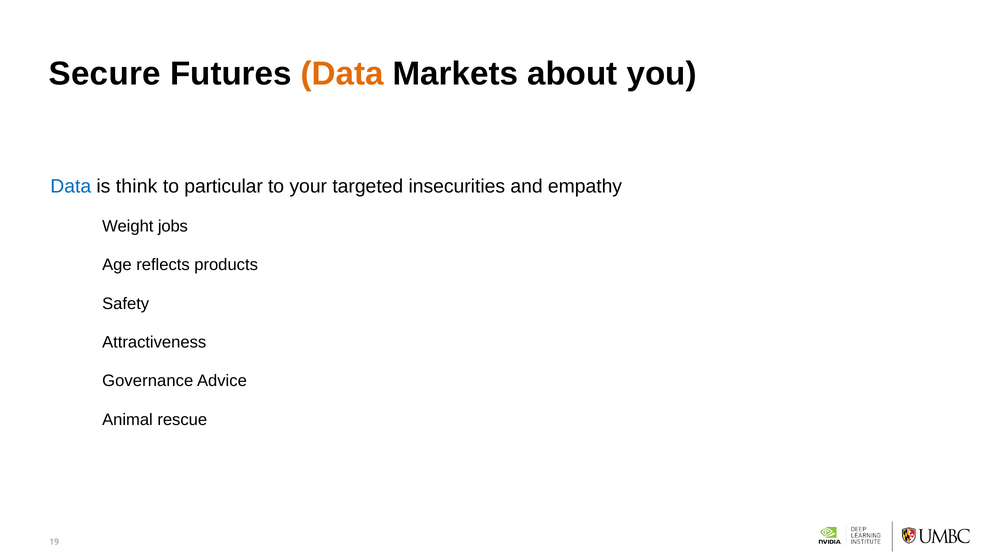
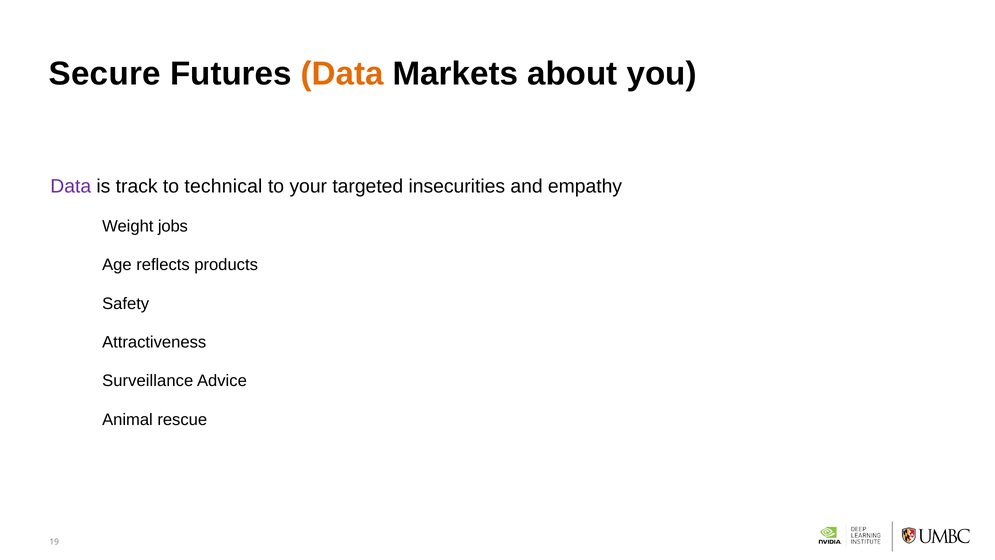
Data colour: blue -> purple (71, 186)
think: think -> track (137, 186)
particular: particular -> technical (223, 186)
Governance: Governance -> Surveillance (148, 381)
